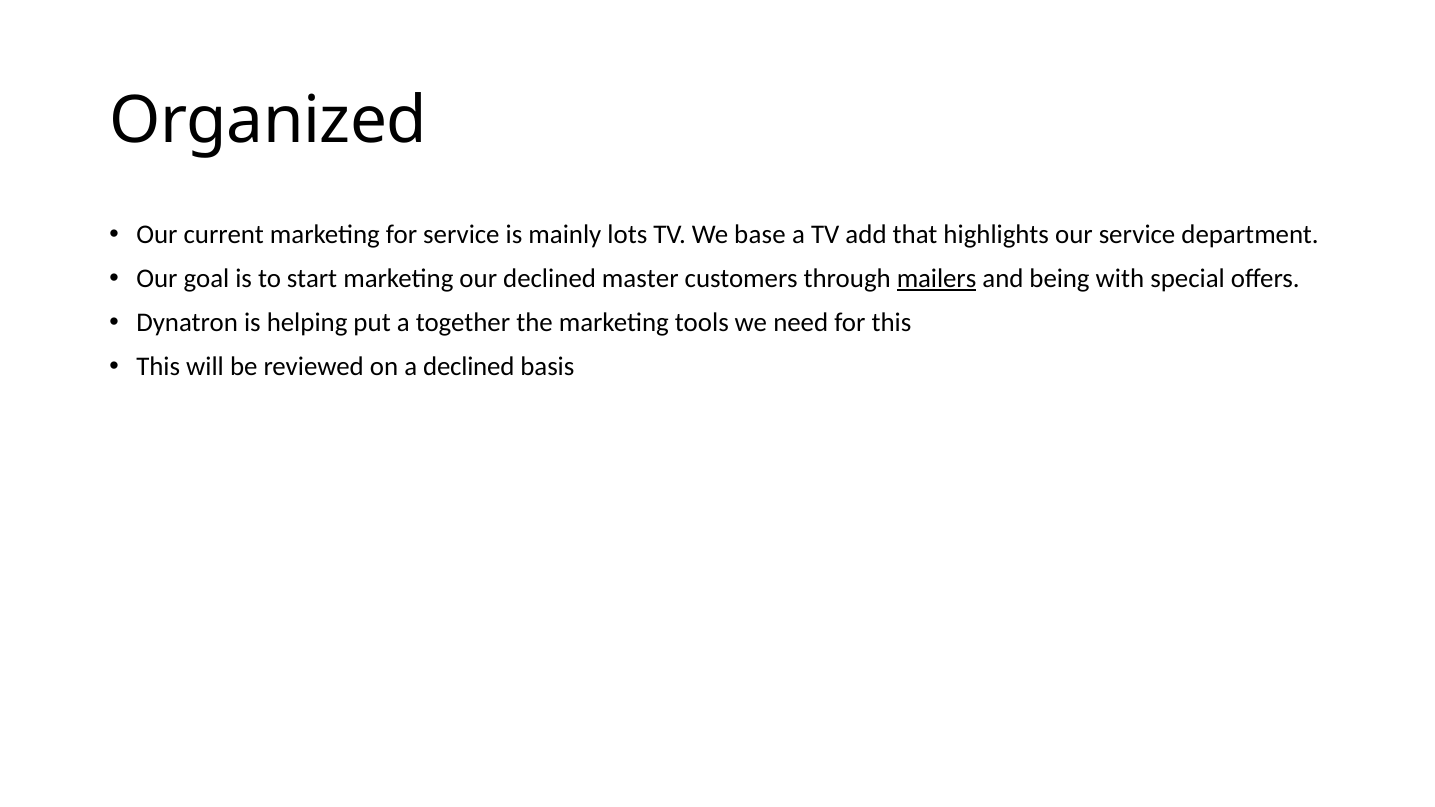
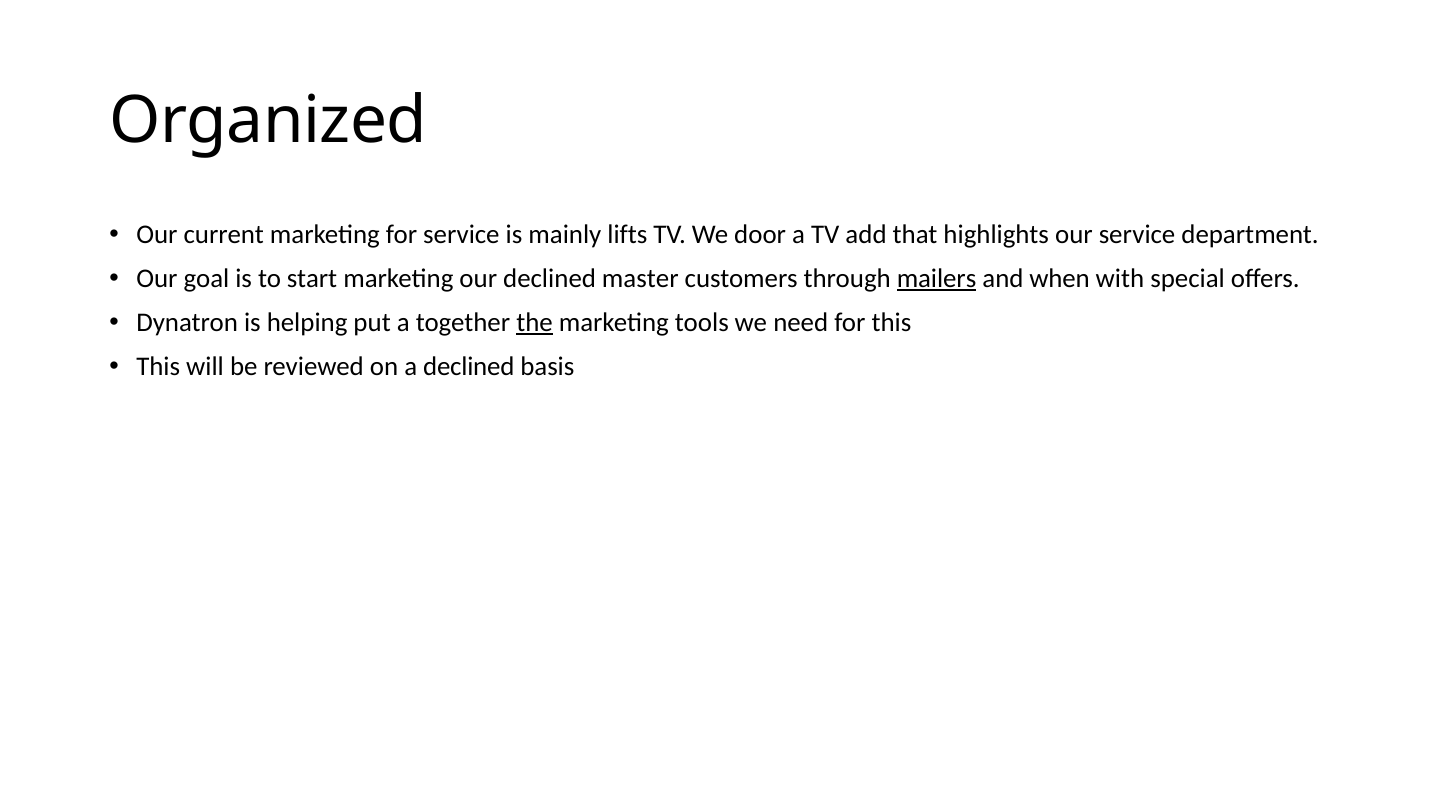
lots: lots -> lifts (627, 235)
base: base -> door (760, 235)
being: being -> when (1060, 279)
the underline: none -> present (535, 323)
